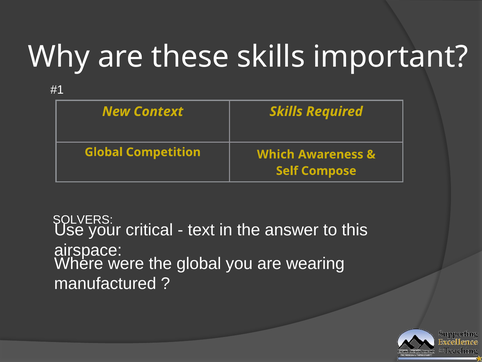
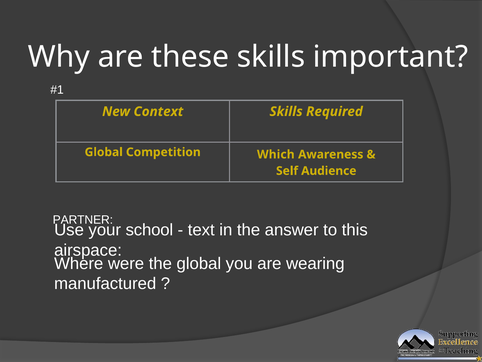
Compose: Compose -> Audience (329, 171)
SOLVERS: SOLVERS -> PARTNER (83, 220)
critical: critical -> school (149, 230)
